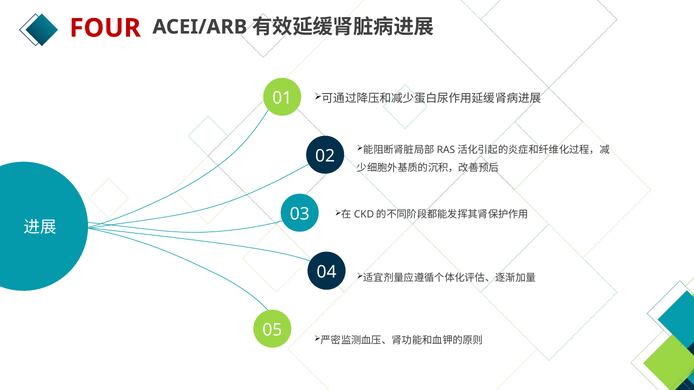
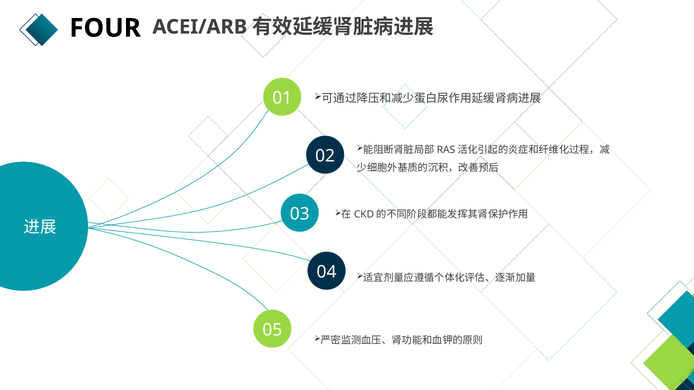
FOUR colour: red -> black (105, 28)
